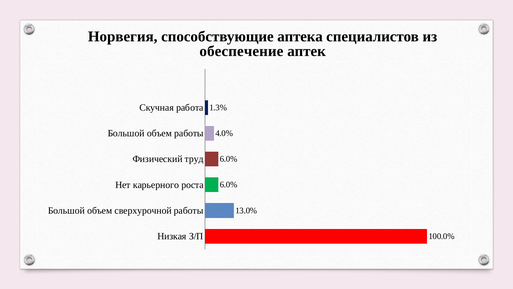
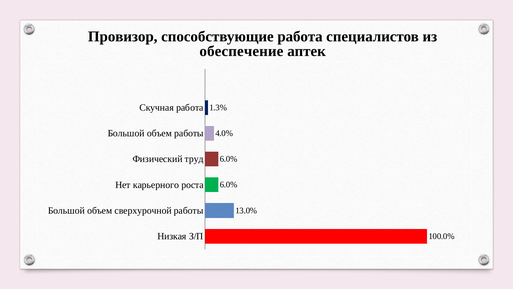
Норвегия: Норвегия -> Провизор (123, 37)
способствующие аптека: аптека -> работа (300, 37)
